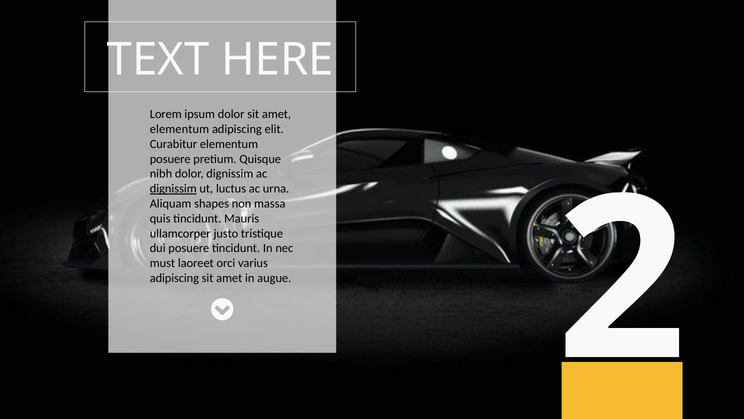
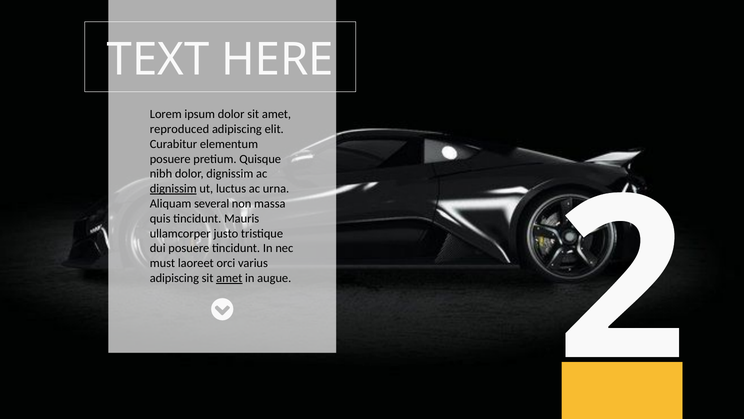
elementum: elementum -> reproduced (179, 129)
shapes: shapes -> several (212, 203)
amet underline: none -> present (229, 278)
